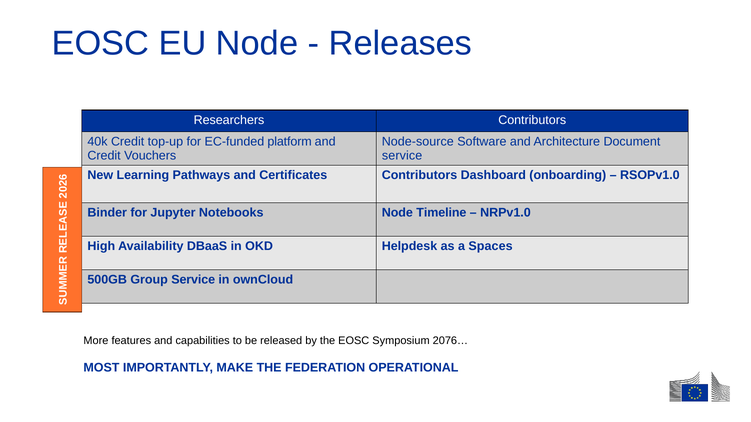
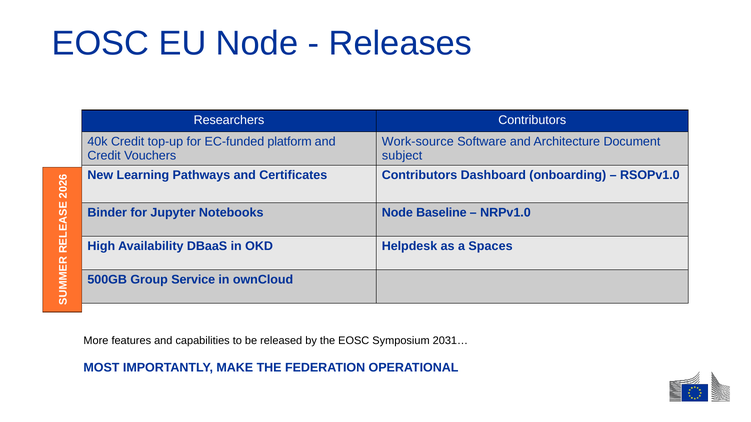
Node-source: Node-source -> Work-source (418, 142)
service: service -> subject (402, 156)
Timeline: Timeline -> Baseline (441, 213)
2076…: 2076… -> 2031… (450, 341)
